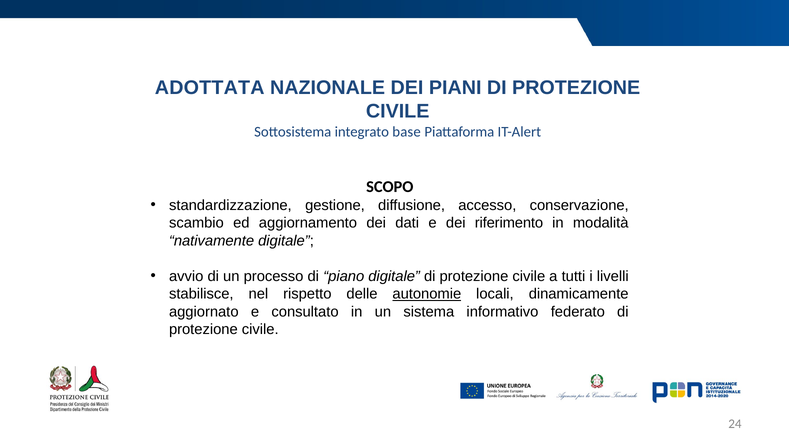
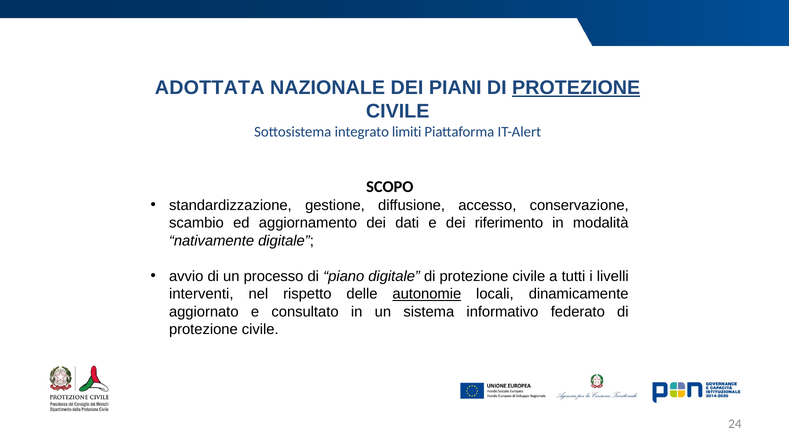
PROTEZIONE underline: none -> present (576, 88)
base: base -> limiti (407, 132)
stabilisce: stabilisce -> interventi (201, 294)
